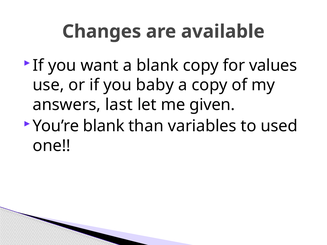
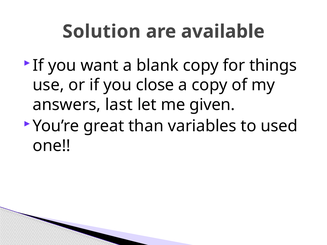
Changes: Changes -> Solution (102, 32)
values: values -> things (273, 66)
baby: baby -> close (155, 85)
You’re blank: blank -> great (104, 126)
